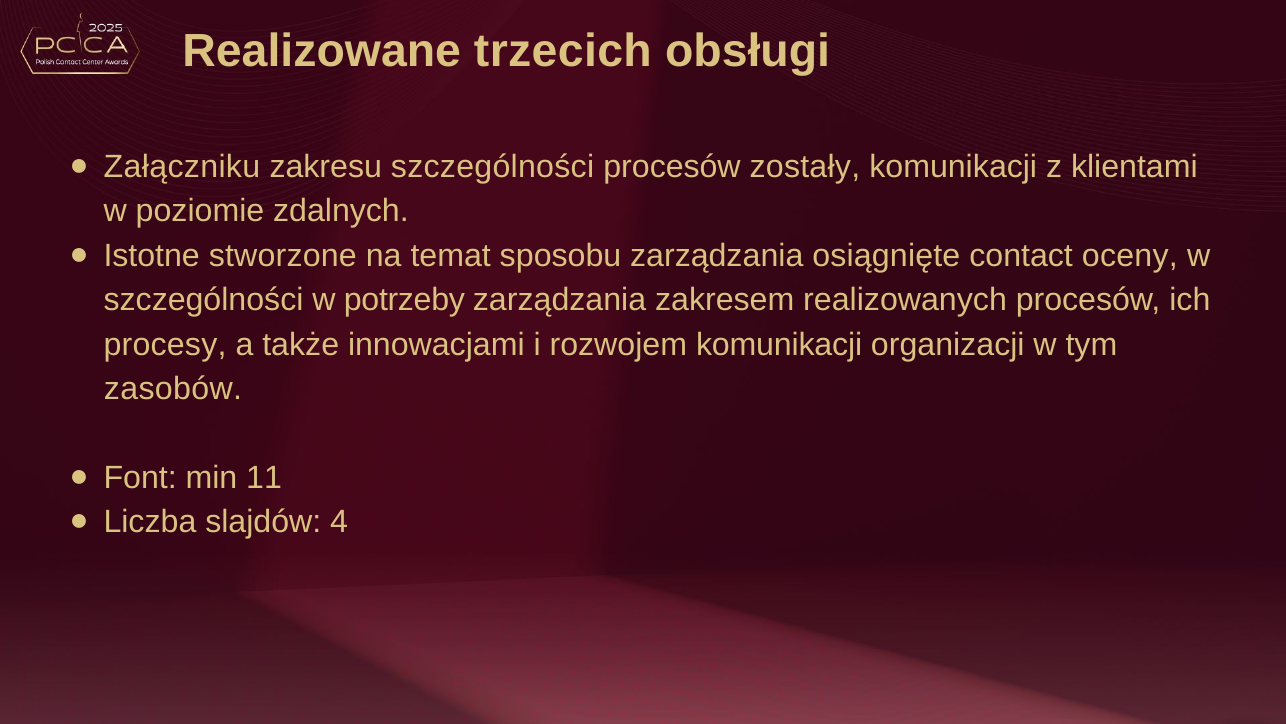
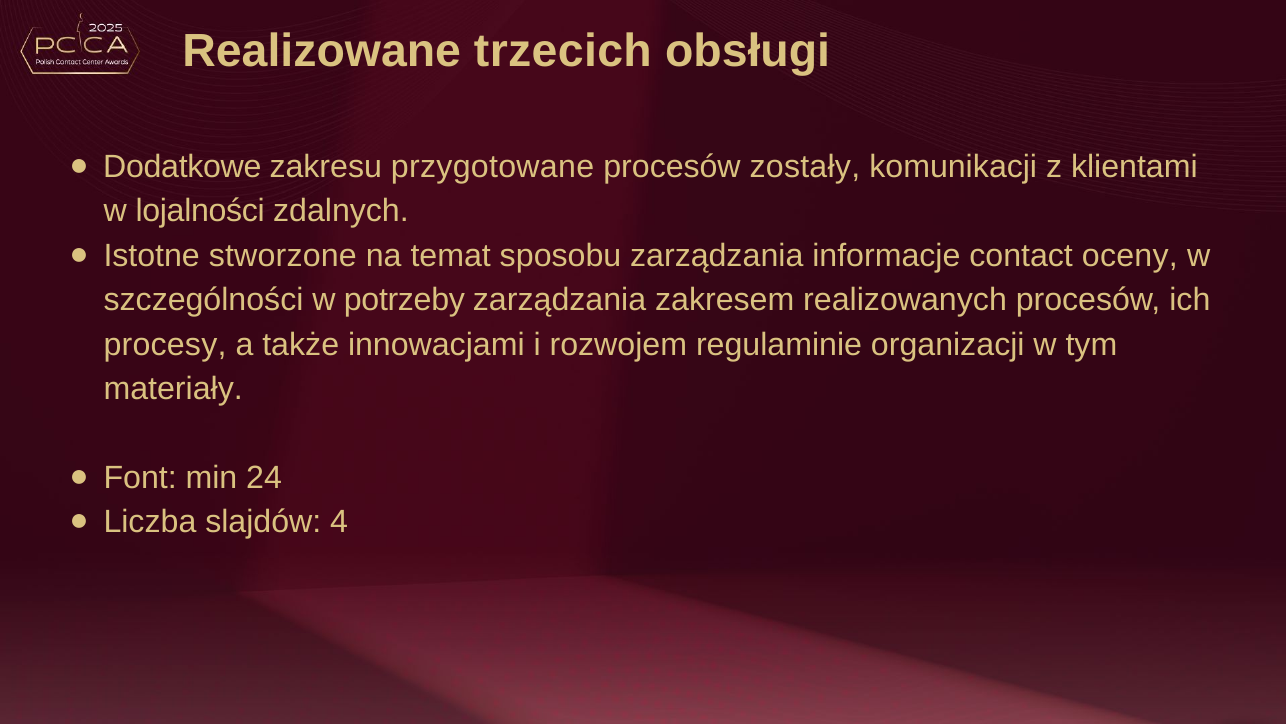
Załączniku: Załączniku -> Dodatkowe (182, 167)
zakresu szczególności: szczególności -> przygotowane (493, 167)
poziomie: poziomie -> lojalności (200, 211)
osiągnięte: osiągnięte -> informacje (886, 255)
rozwojem komunikacji: komunikacji -> regulaminie (779, 344)
zasobów: zasobów -> materiały (173, 389)
11: 11 -> 24 (264, 477)
